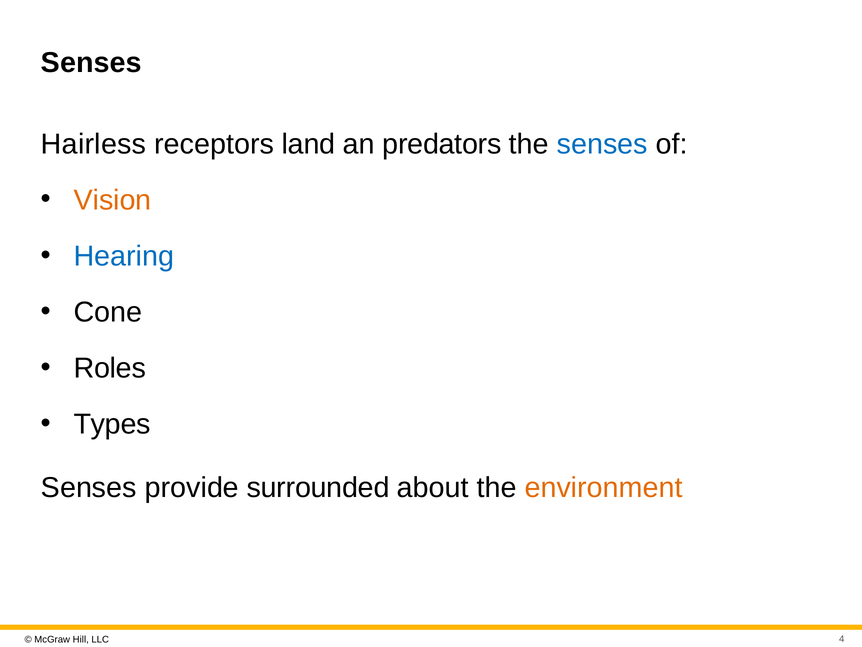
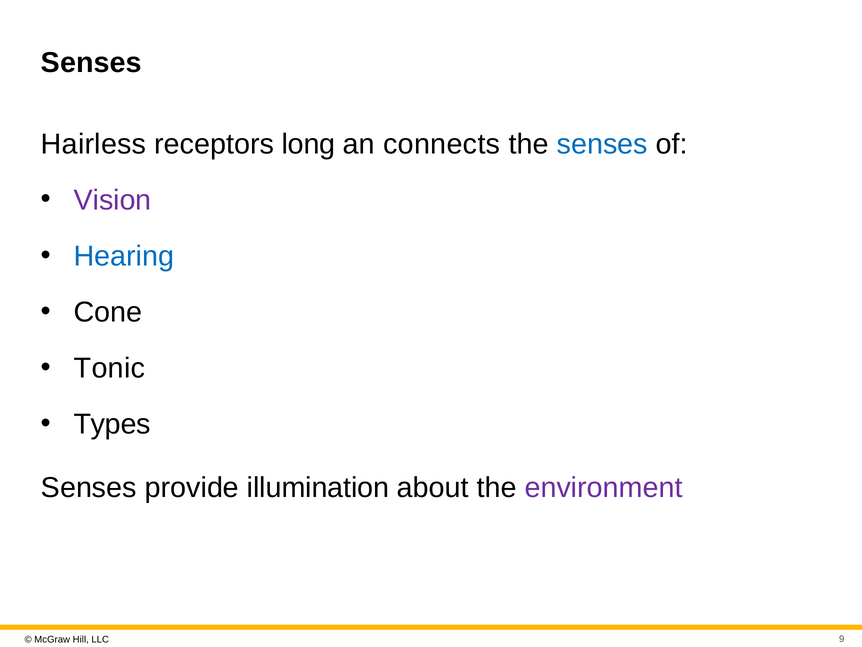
land: land -> long (309, 144)
predators: predators -> connects (442, 144)
Vision colour: orange -> purple (113, 200)
Roles: Roles -> Tonic (109, 368)
surrounded: surrounded -> illumination (318, 487)
environment colour: orange -> purple (604, 487)
4: 4 -> 9 (842, 638)
